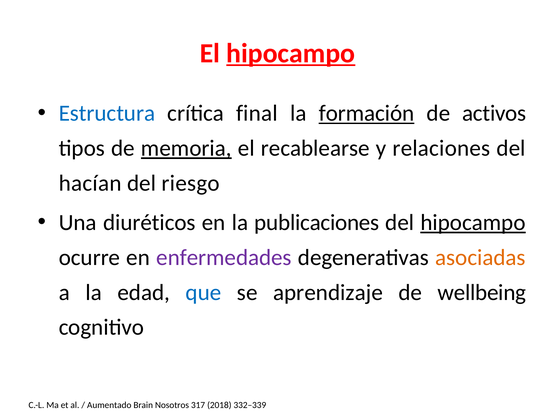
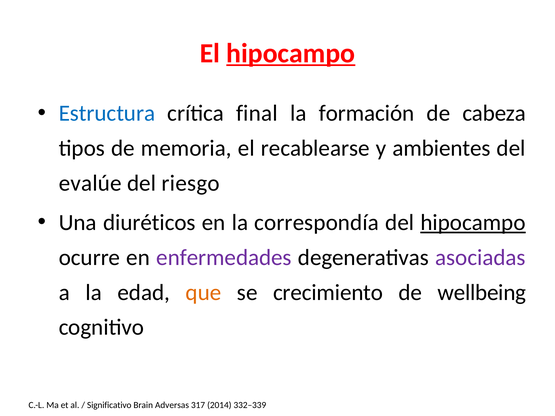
formación underline: present -> none (367, 113)
activos: activos -> cabeza (494, 113)
memoria underline: present -> none (186, 148)
relaciones: relaciones -> ambientes (442, 148)
hacían: hacían -> evalúe (90, 183)
publicaciones: publicaciones -> correspondía (317, 223)
asociadas colour: orange -> purple (480, 258)
que colour: blue -> orange (203, 293)
aprendizaje: aprendizaje -> crecimiento (328, 293)
Aumentado: Aumentado -> Significativo (109, 405)
Nosotros: Nosotros -> Adversas (172, 405)
2018: 2018 -> 2014 (219, 405)
